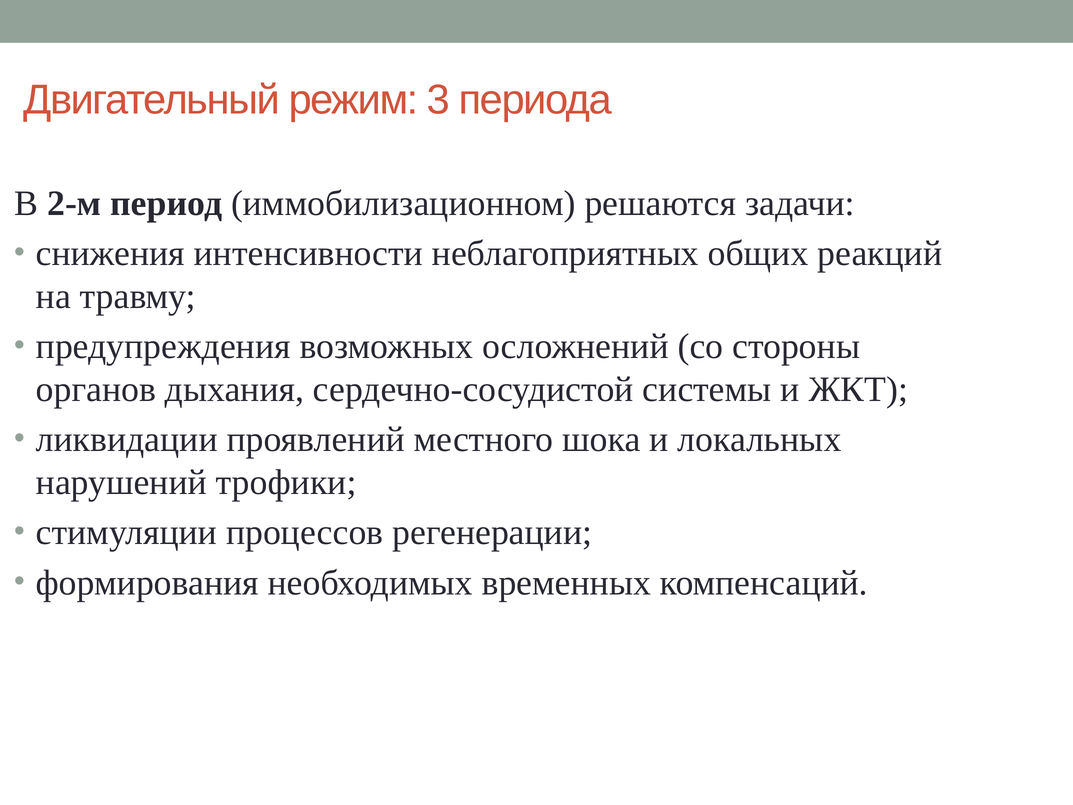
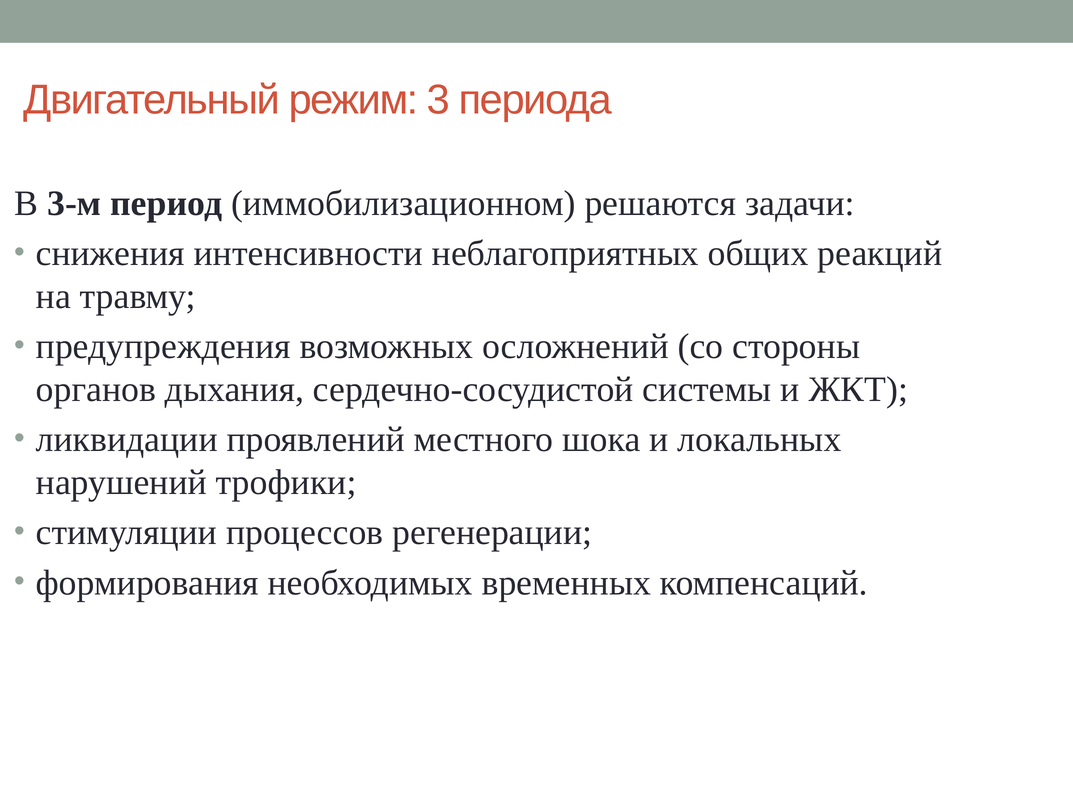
2-м: 2-м -> 3-м (74, 204)
